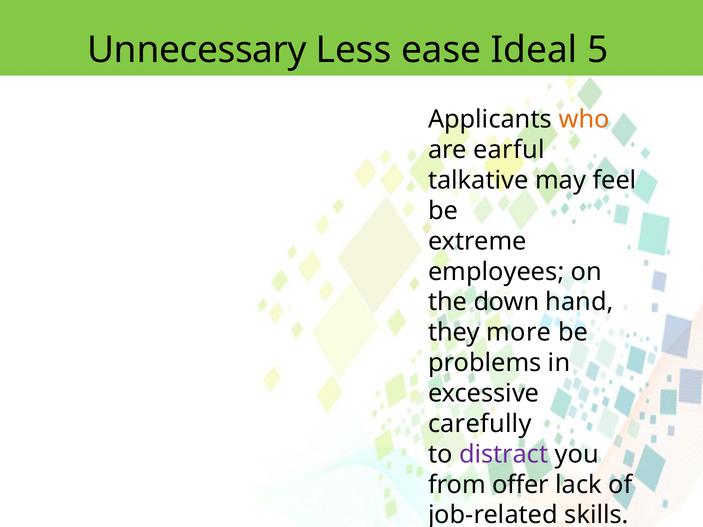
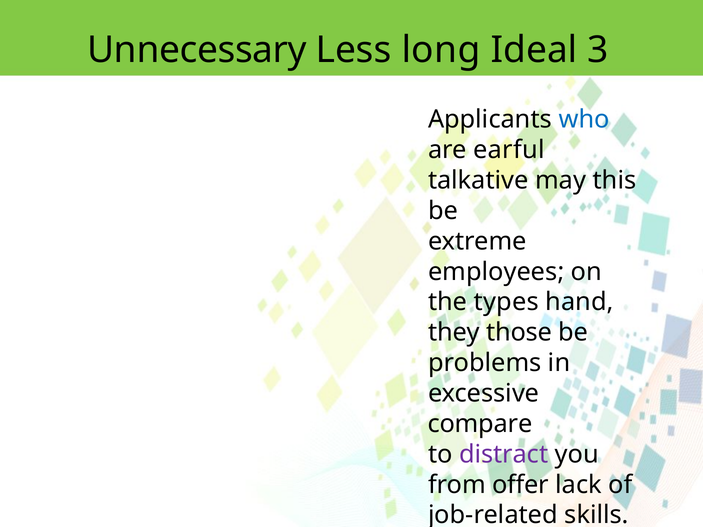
ease: ease -> long (441, 50)
5: 5 -> 3 (598, 50)
who colour: orange -> blue (584, 120)
feel: feel -> this (615, 180)
down: down -> types (506, 302)
more: more -> those (519, 333)
carefully: carefully -> compare (480, 424)
